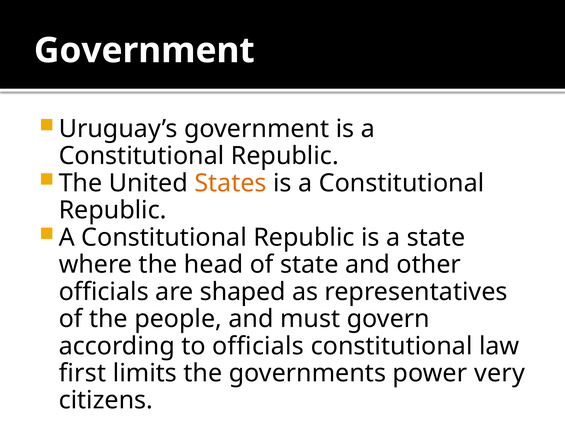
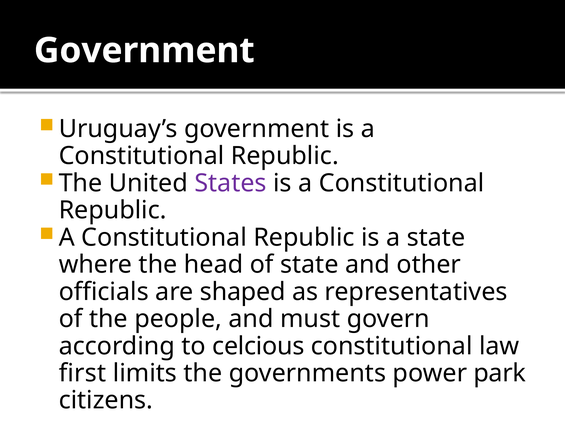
States colour: orange -> purple (231, 183)
to officials: officials -> celcious (258, 346)
very: very -> park (500, 373)
